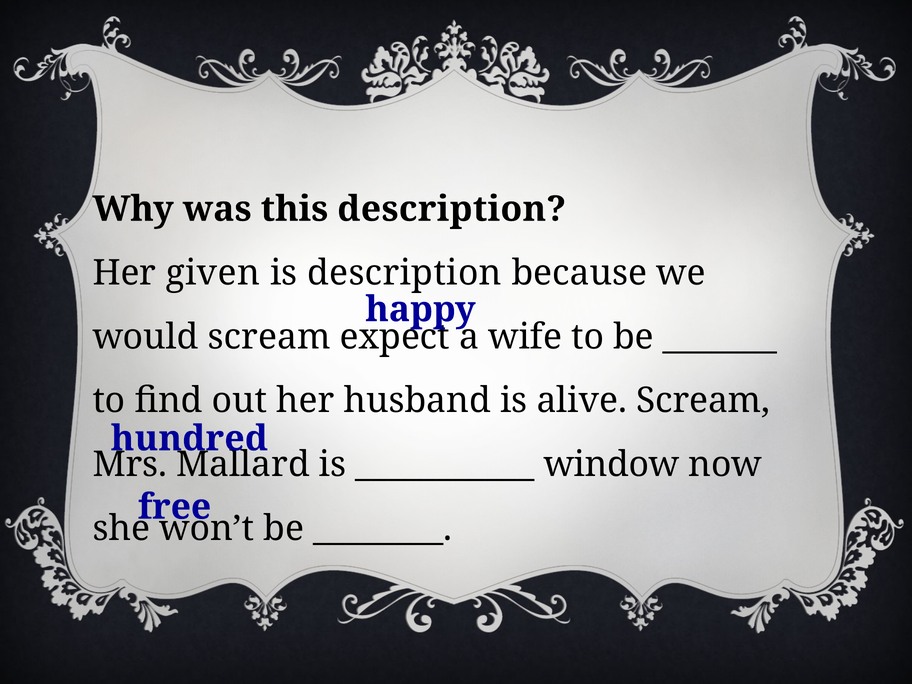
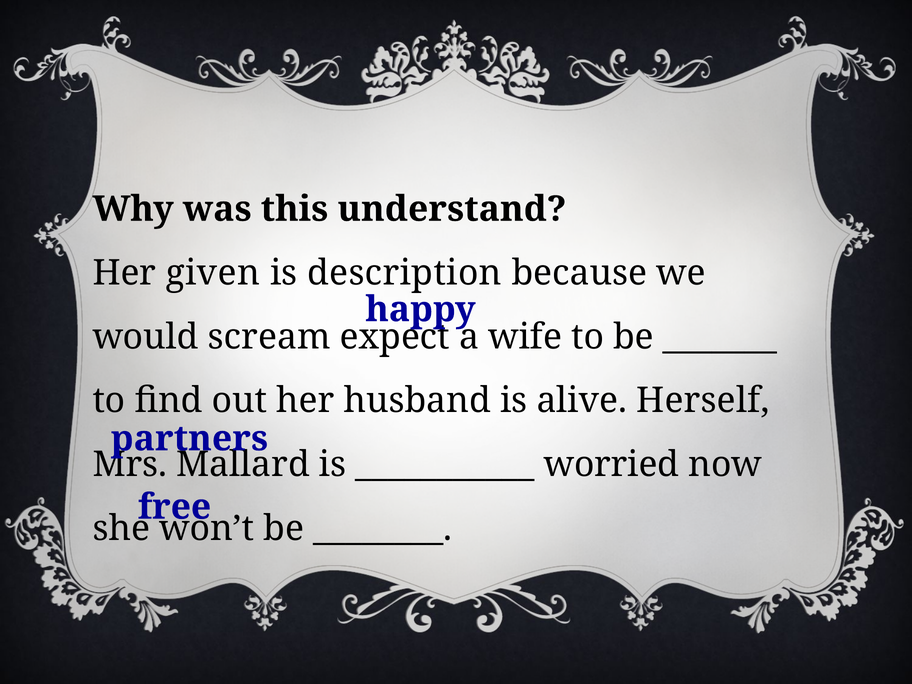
this description: description -> understand (452, 209)
alive Scream: Scream -> Herself (703, 401)
hundred: hundred -> partners (189, 439)
window: window -> worried (611, 465)
